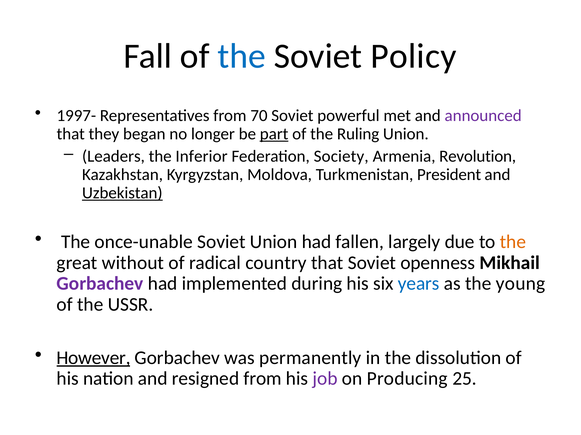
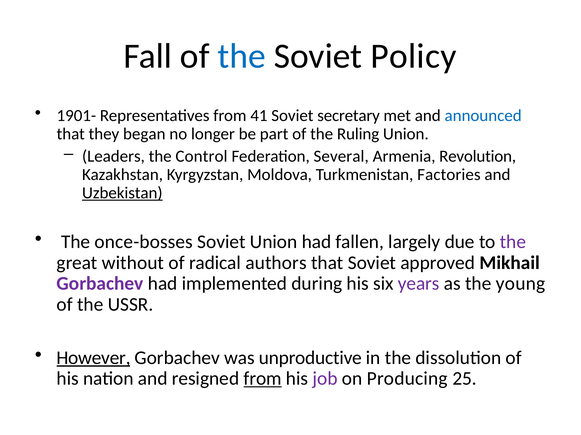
1997-: 1997- -> 1901- (76, 116)
70: 70 -> 41 (259, 116)
powerful: powerful -> secretary (349, 116)
announced colour: purple -> blue (483, 116)
part underline: present -> none (274, 134)
Inferior: Inferior -> Control (201, 157)
Society: Society -> Several (341, 157)
President: President -> Factories (449, 175)
once-unable: once-unable -> once-bosses (144, 242)
the colour: orange -> purple (513, 242)
country: country -> authors (276, 263)
openness: openness -> approved (438, 263)
years colour: blue -> purple (419, 284)
permanently: permanently -> unproductive (310, 358)
from underline: none -> present (263, 379)
